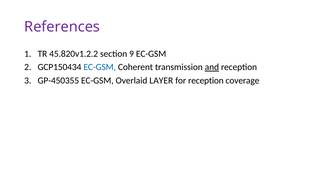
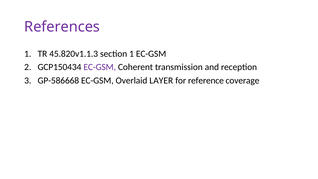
45.820v1.2.2: 45.820v1.2.2 -> 45.820v1.1.3 (74, 54)
section 9: 9 -> 1 (132, 54)
EC-GSM colour: blue -> purple (100, 67)
and underline: present -> none (212, 67)
GP-450355: GP-450355 -> GP-586668 (58, 80)
for reception: reception -> reference (206, 80)
